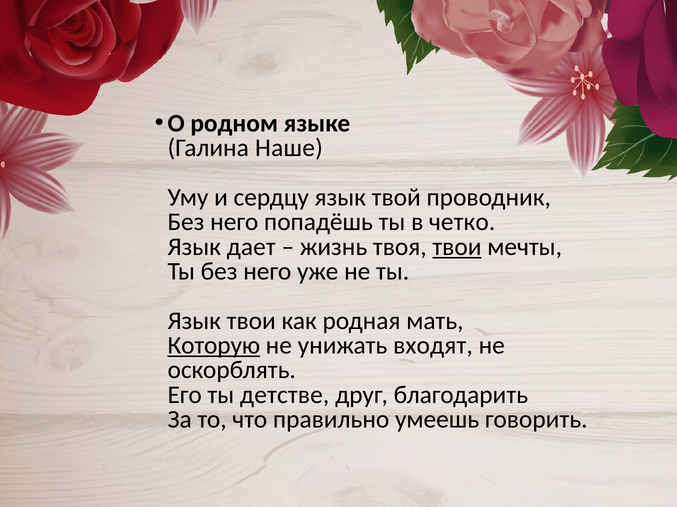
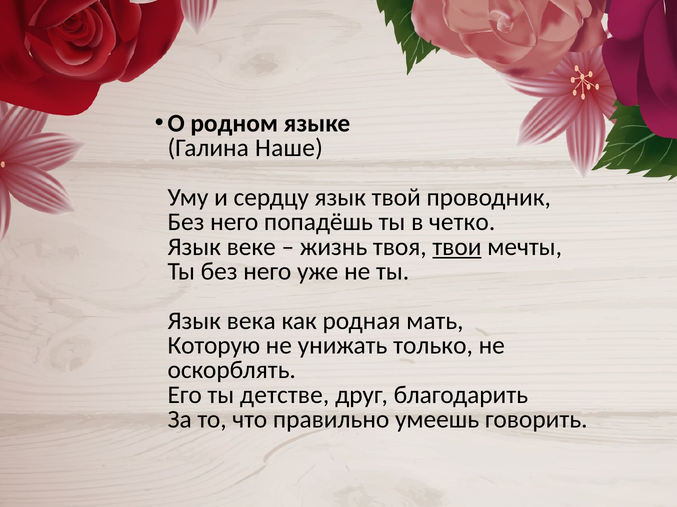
дает: дает -> веке (251, 247)
Язык твои: твои -> века (251, 321)
Которую underline: present -> none (214, 346)
входят: входят -> только (433, 346)
